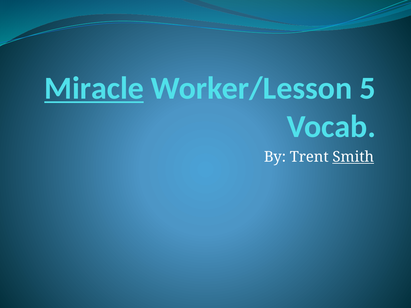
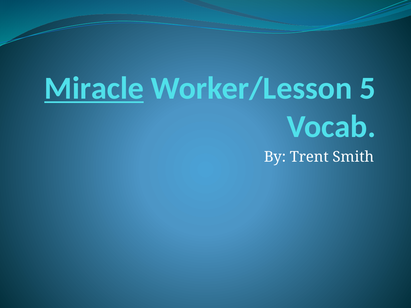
Smith underline: present -> none (353, 157)
